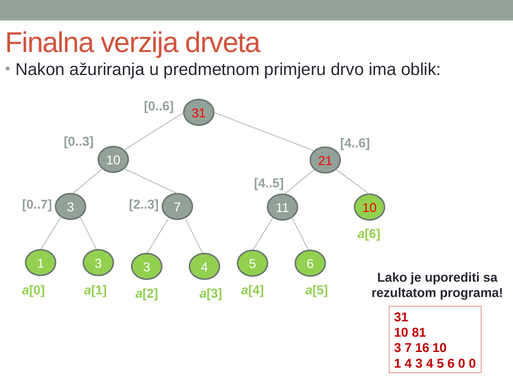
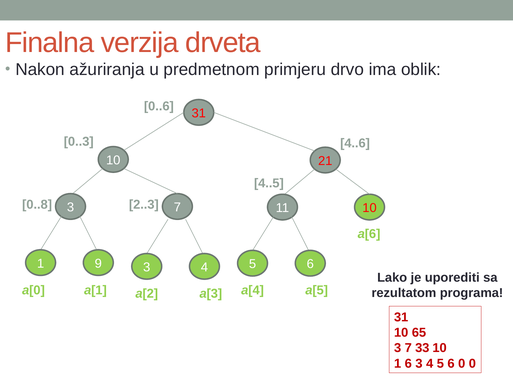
0..7: 0..7 -> 0..8 (37, 205)
1 3: 3 -> 9 (98, 263)
81: 81 -> 65 (419, 332)
16: 16 -> 33 (422, 348)
1 4: 4 -> 6 (408, 363)
